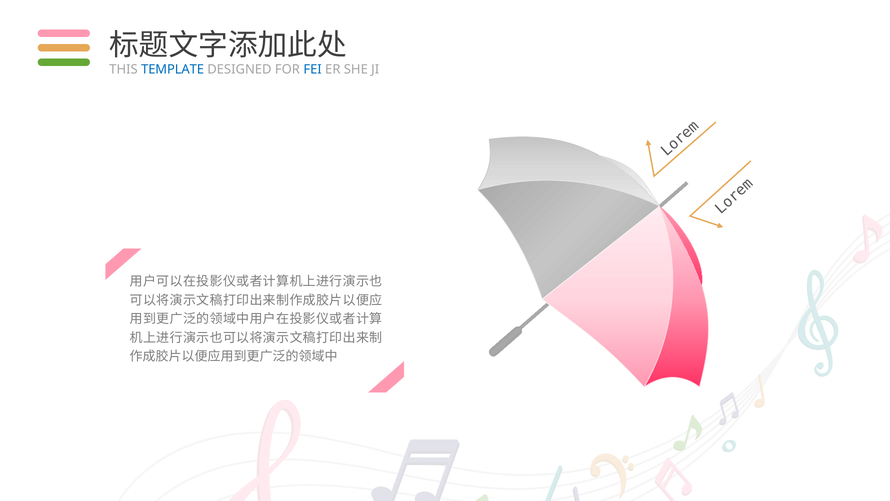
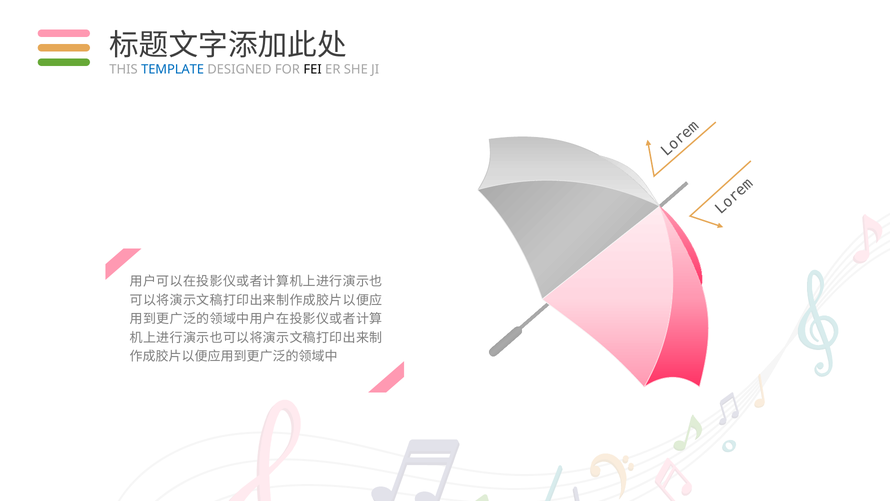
FEI colour: blue -> black (313, 70)
